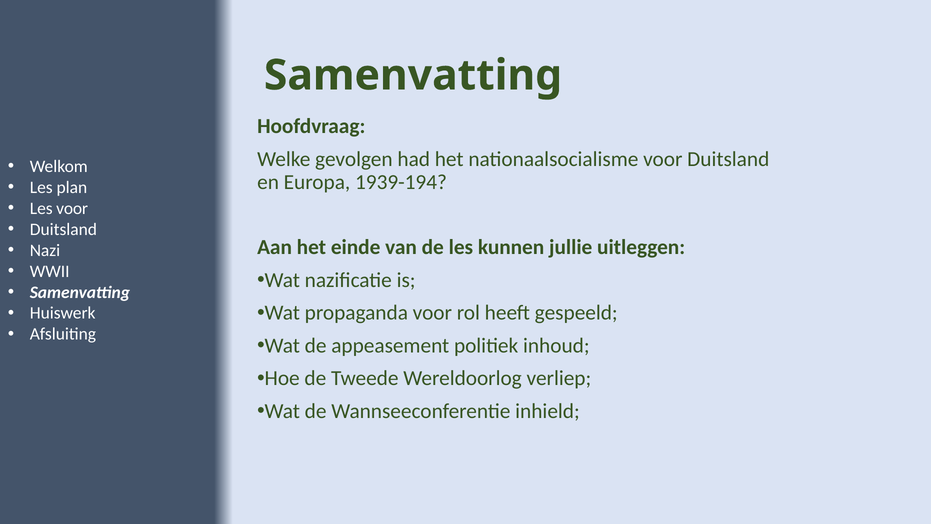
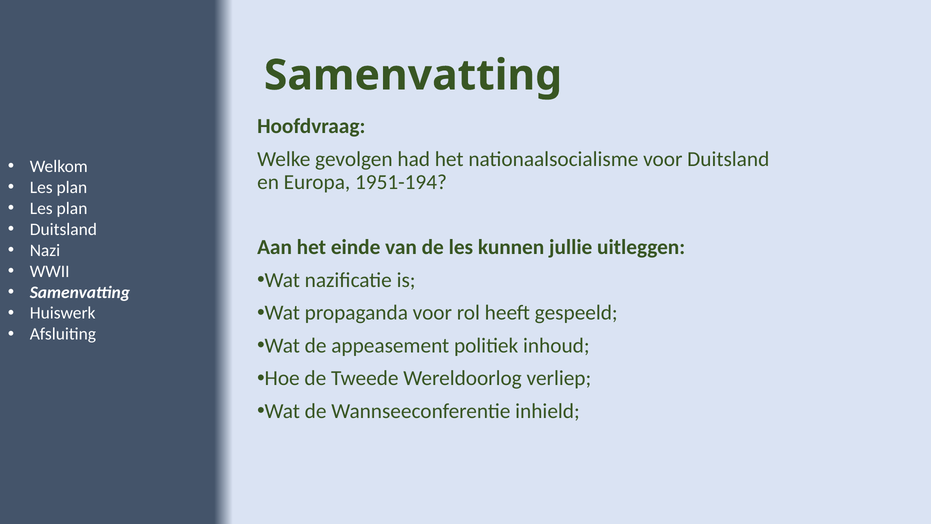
1939-194: 1939-194 -> 1951-194 (401, 182)
voor: voor -> plan (72, 208)
